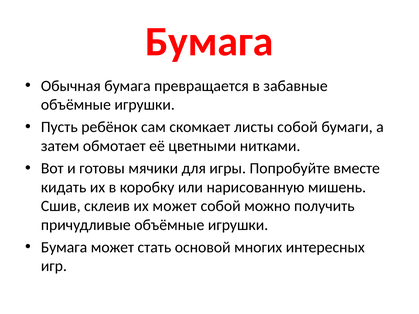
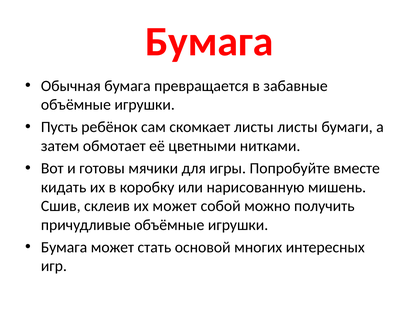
листы собой: собой -> листы (297, 127)
